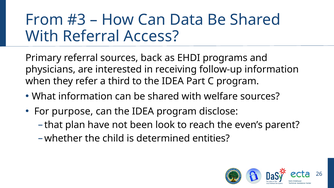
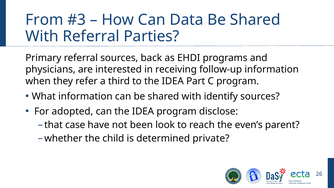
Access: Access -> Parties (151, 36)
welfare: welfare -> identify (221, 96)
purpose: purpose -> adopted (72, 111)
plan: plan -> case (75, 125)
entities: entities -> private (211, 138)
